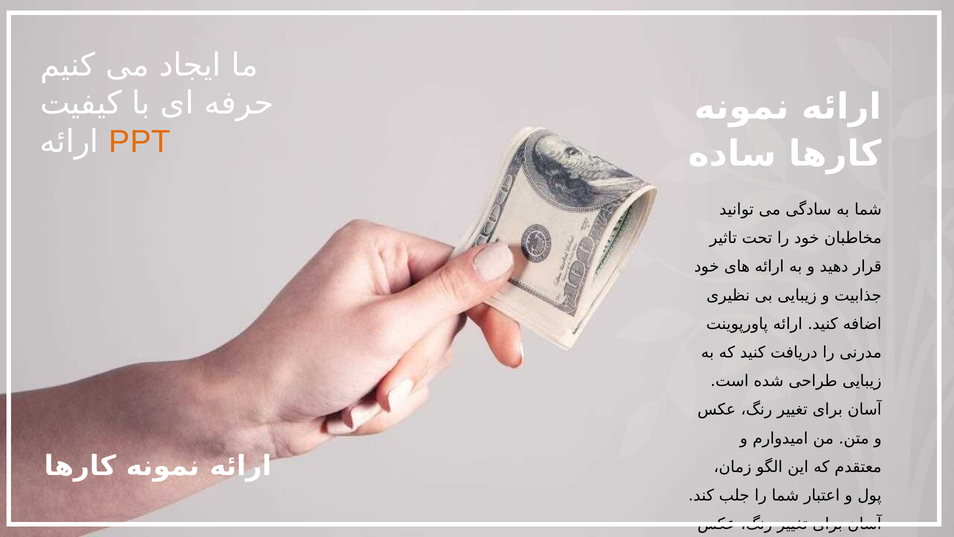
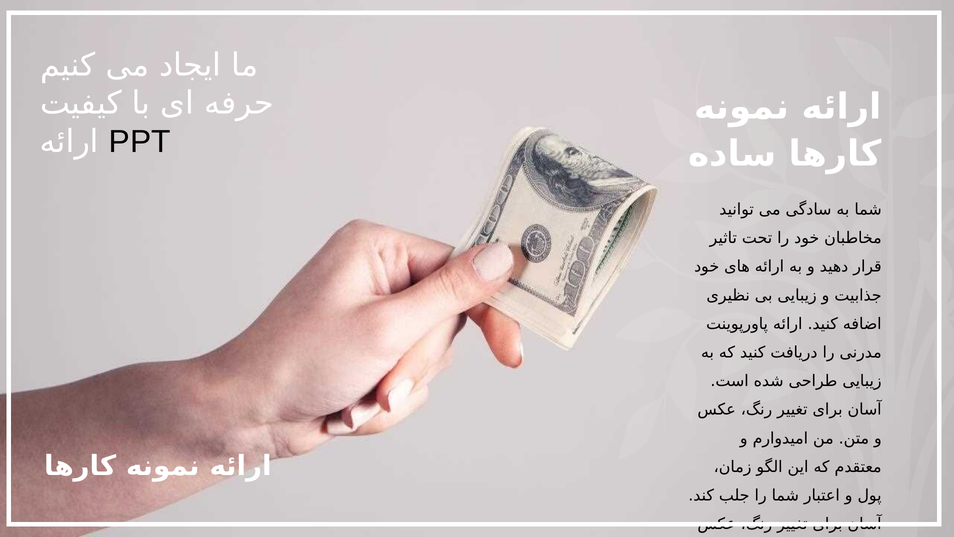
PPT colour: orange -> black (140, 141)
